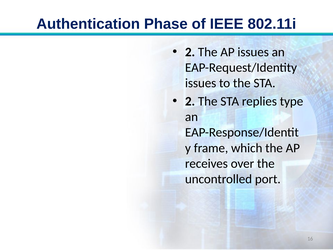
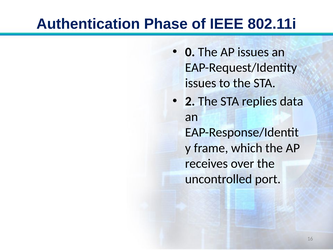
2: 2 -> 0 (190, 52)
type: type -> data (292, 101)
